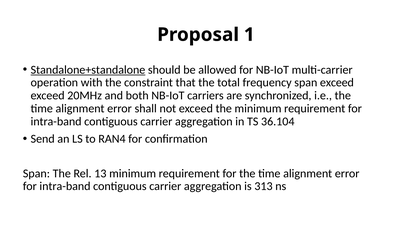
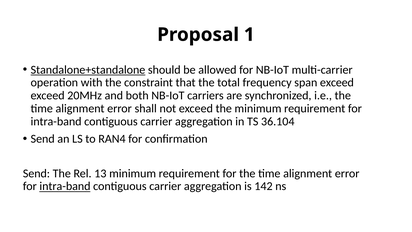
Span: Span -> Send (36, 173)
intra-band underline: none -> present (65, 186)
313: 313 -> 142 (263, 186)
